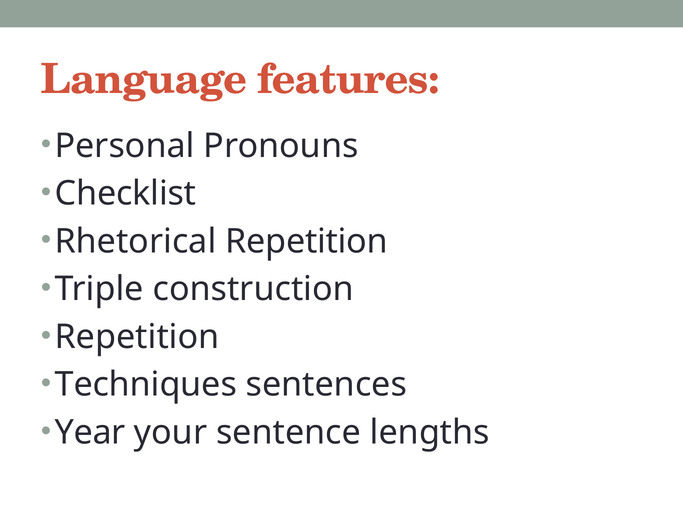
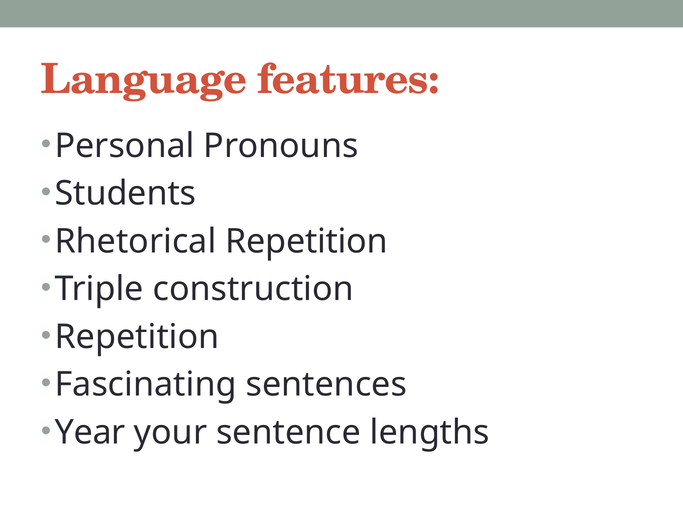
Checklist: Checklist -> Students (125, 194)
Techniques: Techniques -> Fascinating (146, 385)
